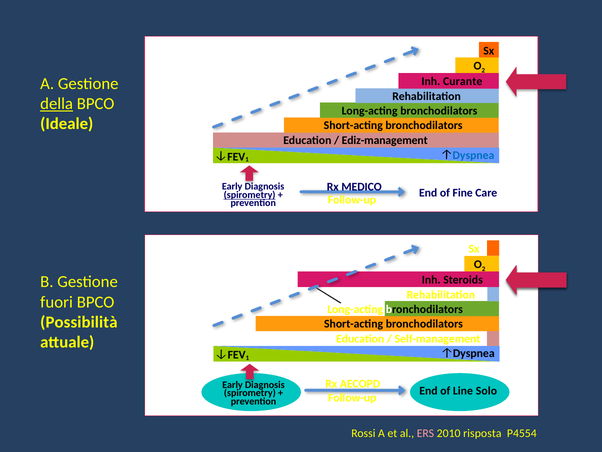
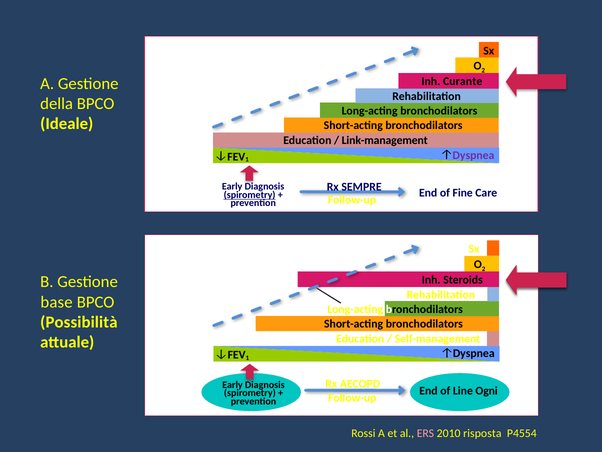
della underline: present -> none (57, 104)
Ediz-management: Ediz-management -> Link-management (385, 140)
Dyspnea colour: blue -> purple (473, 155)
MEDICO: MEDICO -> SEMPRE (362, 186)
fuori: fuori -> base (57, 302)
Solo: Solo -> Ogni (487, 391)
